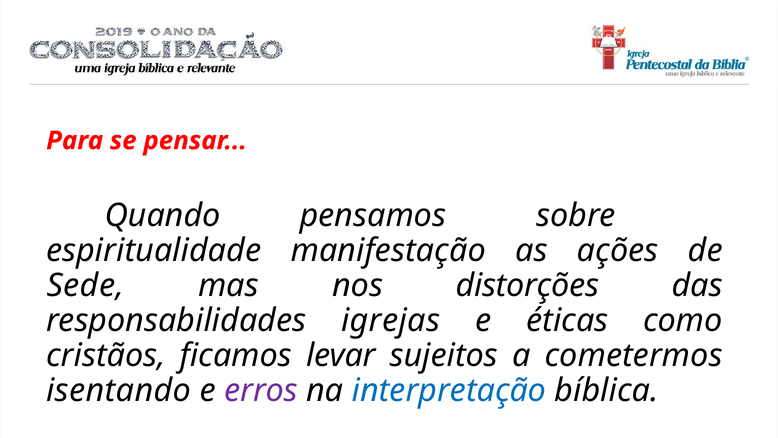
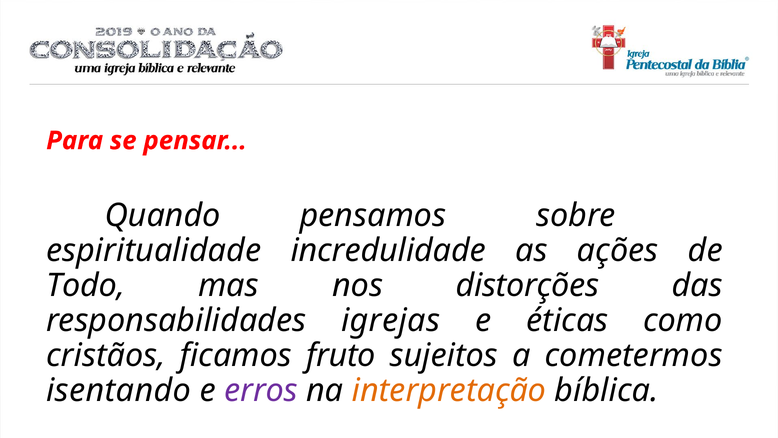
manifestação: manifestação -> incredulidade (388, 250)
Sede: Sede -> Todo (86, 285)
levar: levar -> fruto (341, 355)
interpretação colour: blue -> orange (449, 390)
